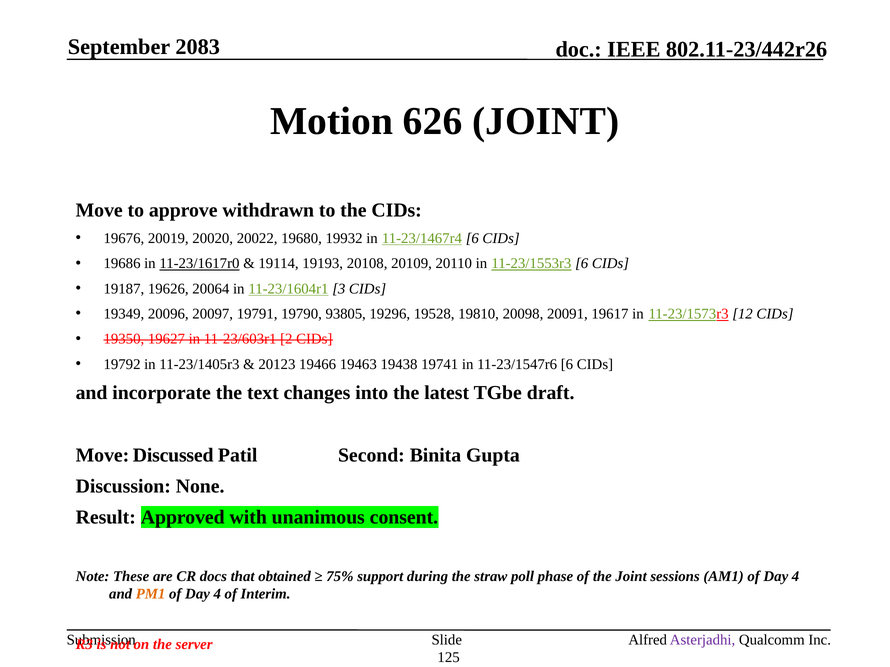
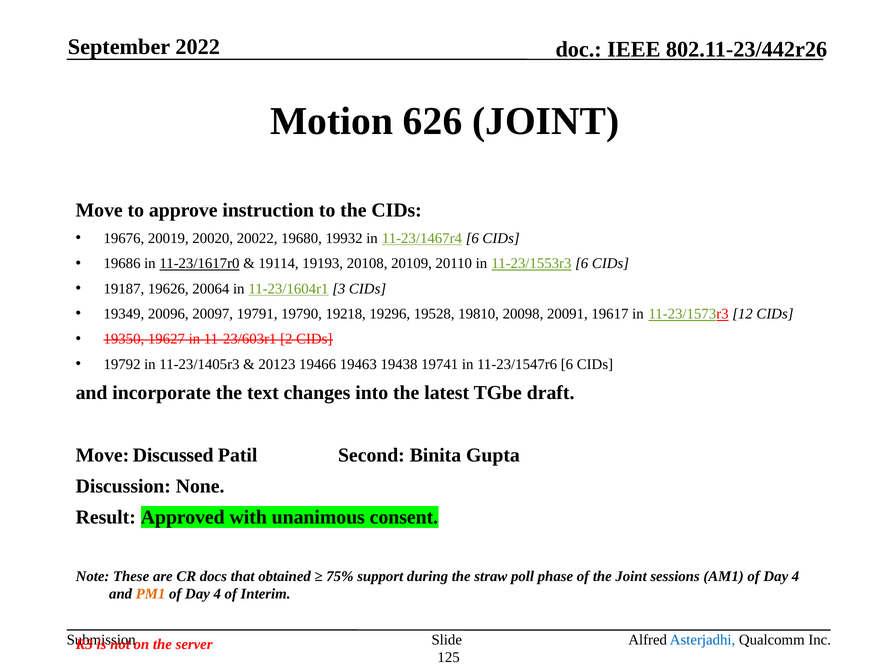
2083: 2083 -> 2022 (198, 47)
withdrawn: withdrawn -> instruction (268, 211)
93805: 93805 -> 19218 (346, 314)
Asterjadhi colour: purple -> blue (703, 640)
